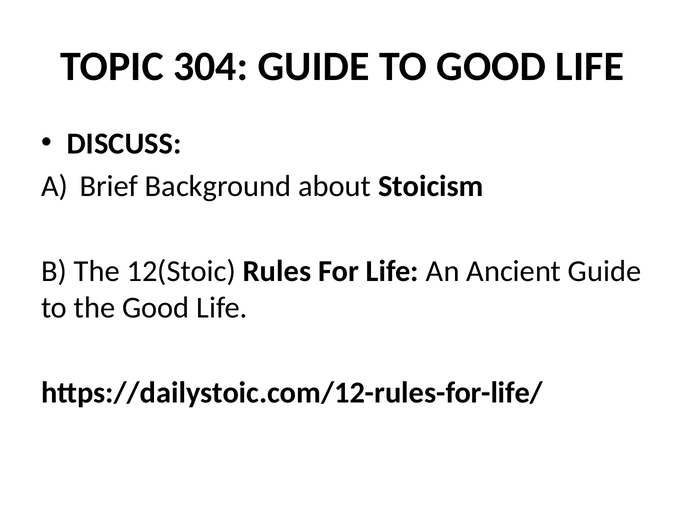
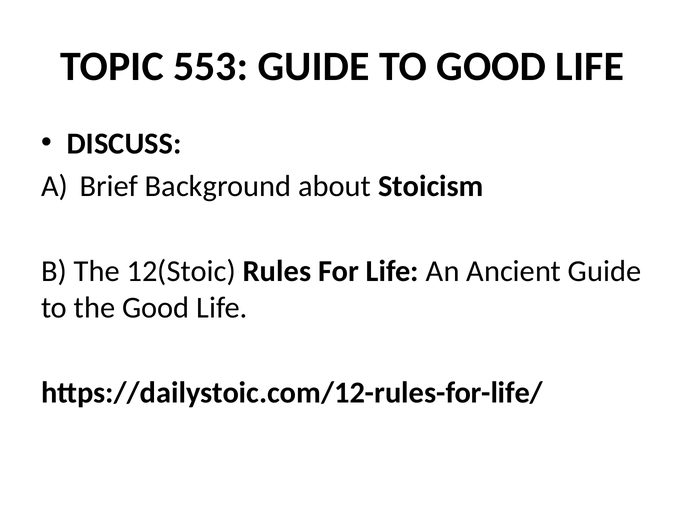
304: 304 -> 553 (211, 66)
